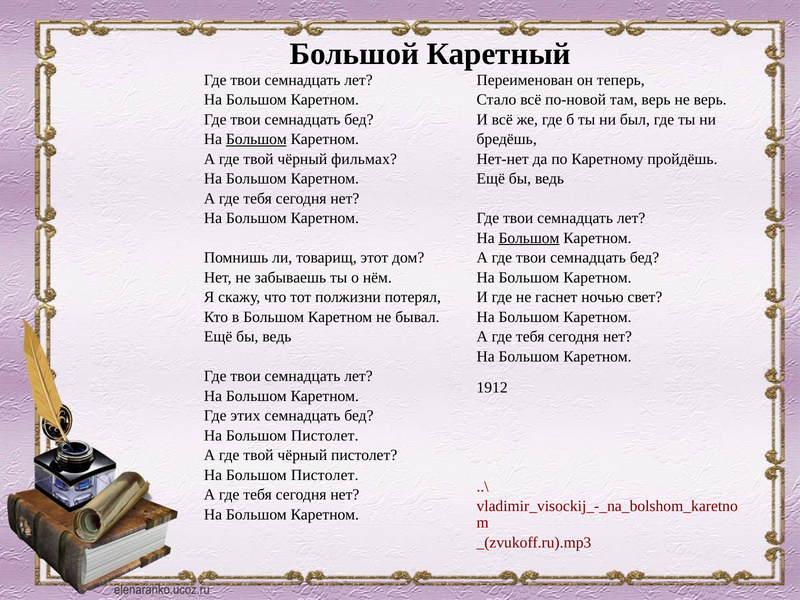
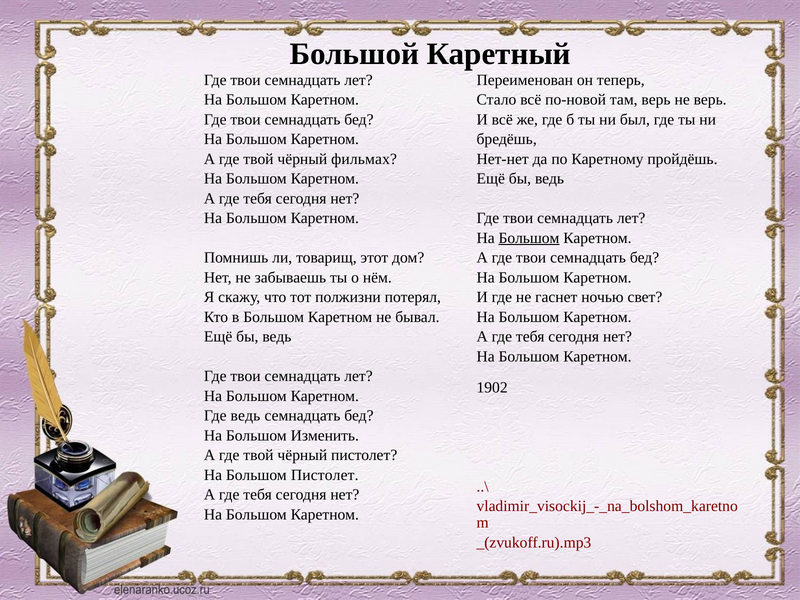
Большом underline: present -> none (256, 139)
1912: 1912 -> 1902 (492, 387)
Где этих: этих -> ведь (245, 416)
Пистолет: Пистолет -> Изменить (325, 435)
